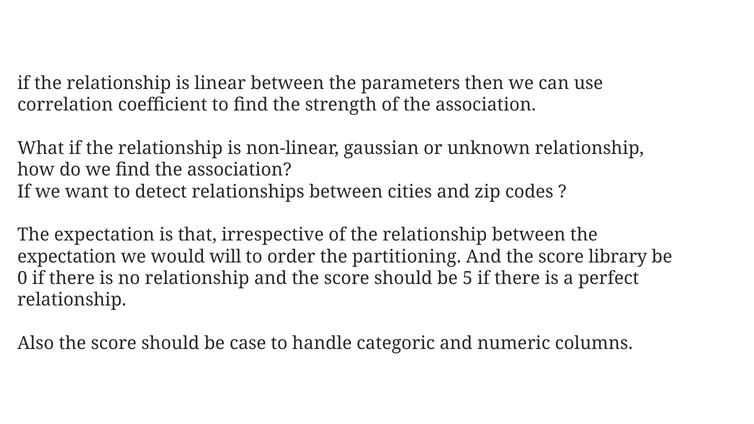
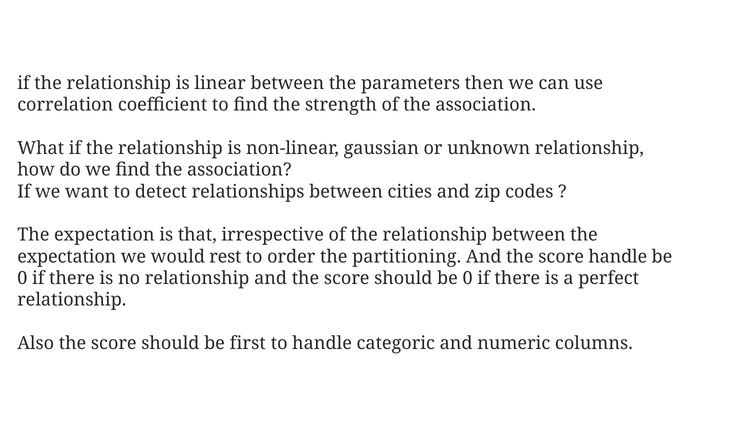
will: will -> rest (225, 257)
score library: library -> handle (618, 257)
should be 5: 5 -> 0 (468, 278)
case: case -> first (248, 343)
